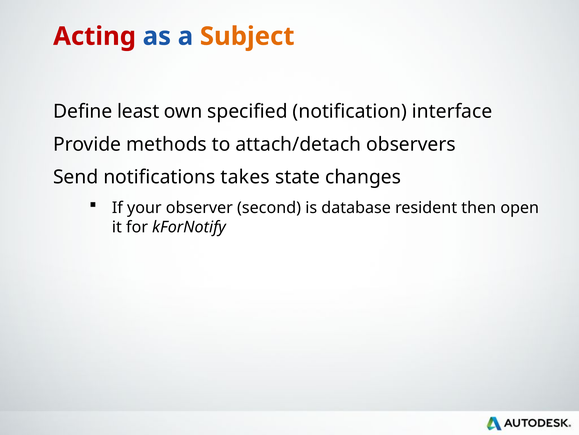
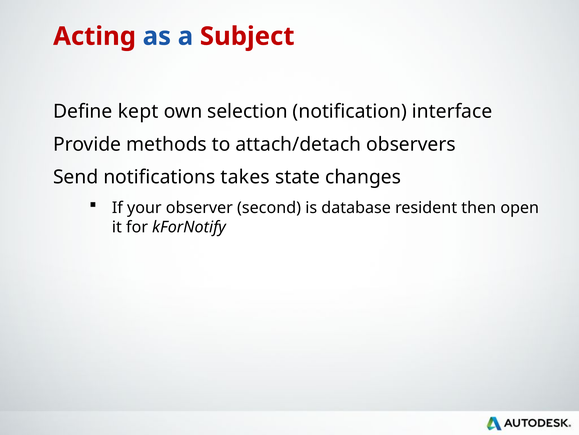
Subject colour: orange -> red (247, 36)
least: least -> kept (138, 111)
specified: specified -> selection (247, 111)
